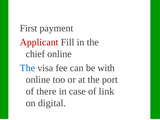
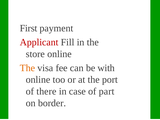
chief: chief -> store (35, 54)
The colour: blue -> orange (27, 68)
link: link -> part (107, 91)
digital: digital -> border (52, 103)
